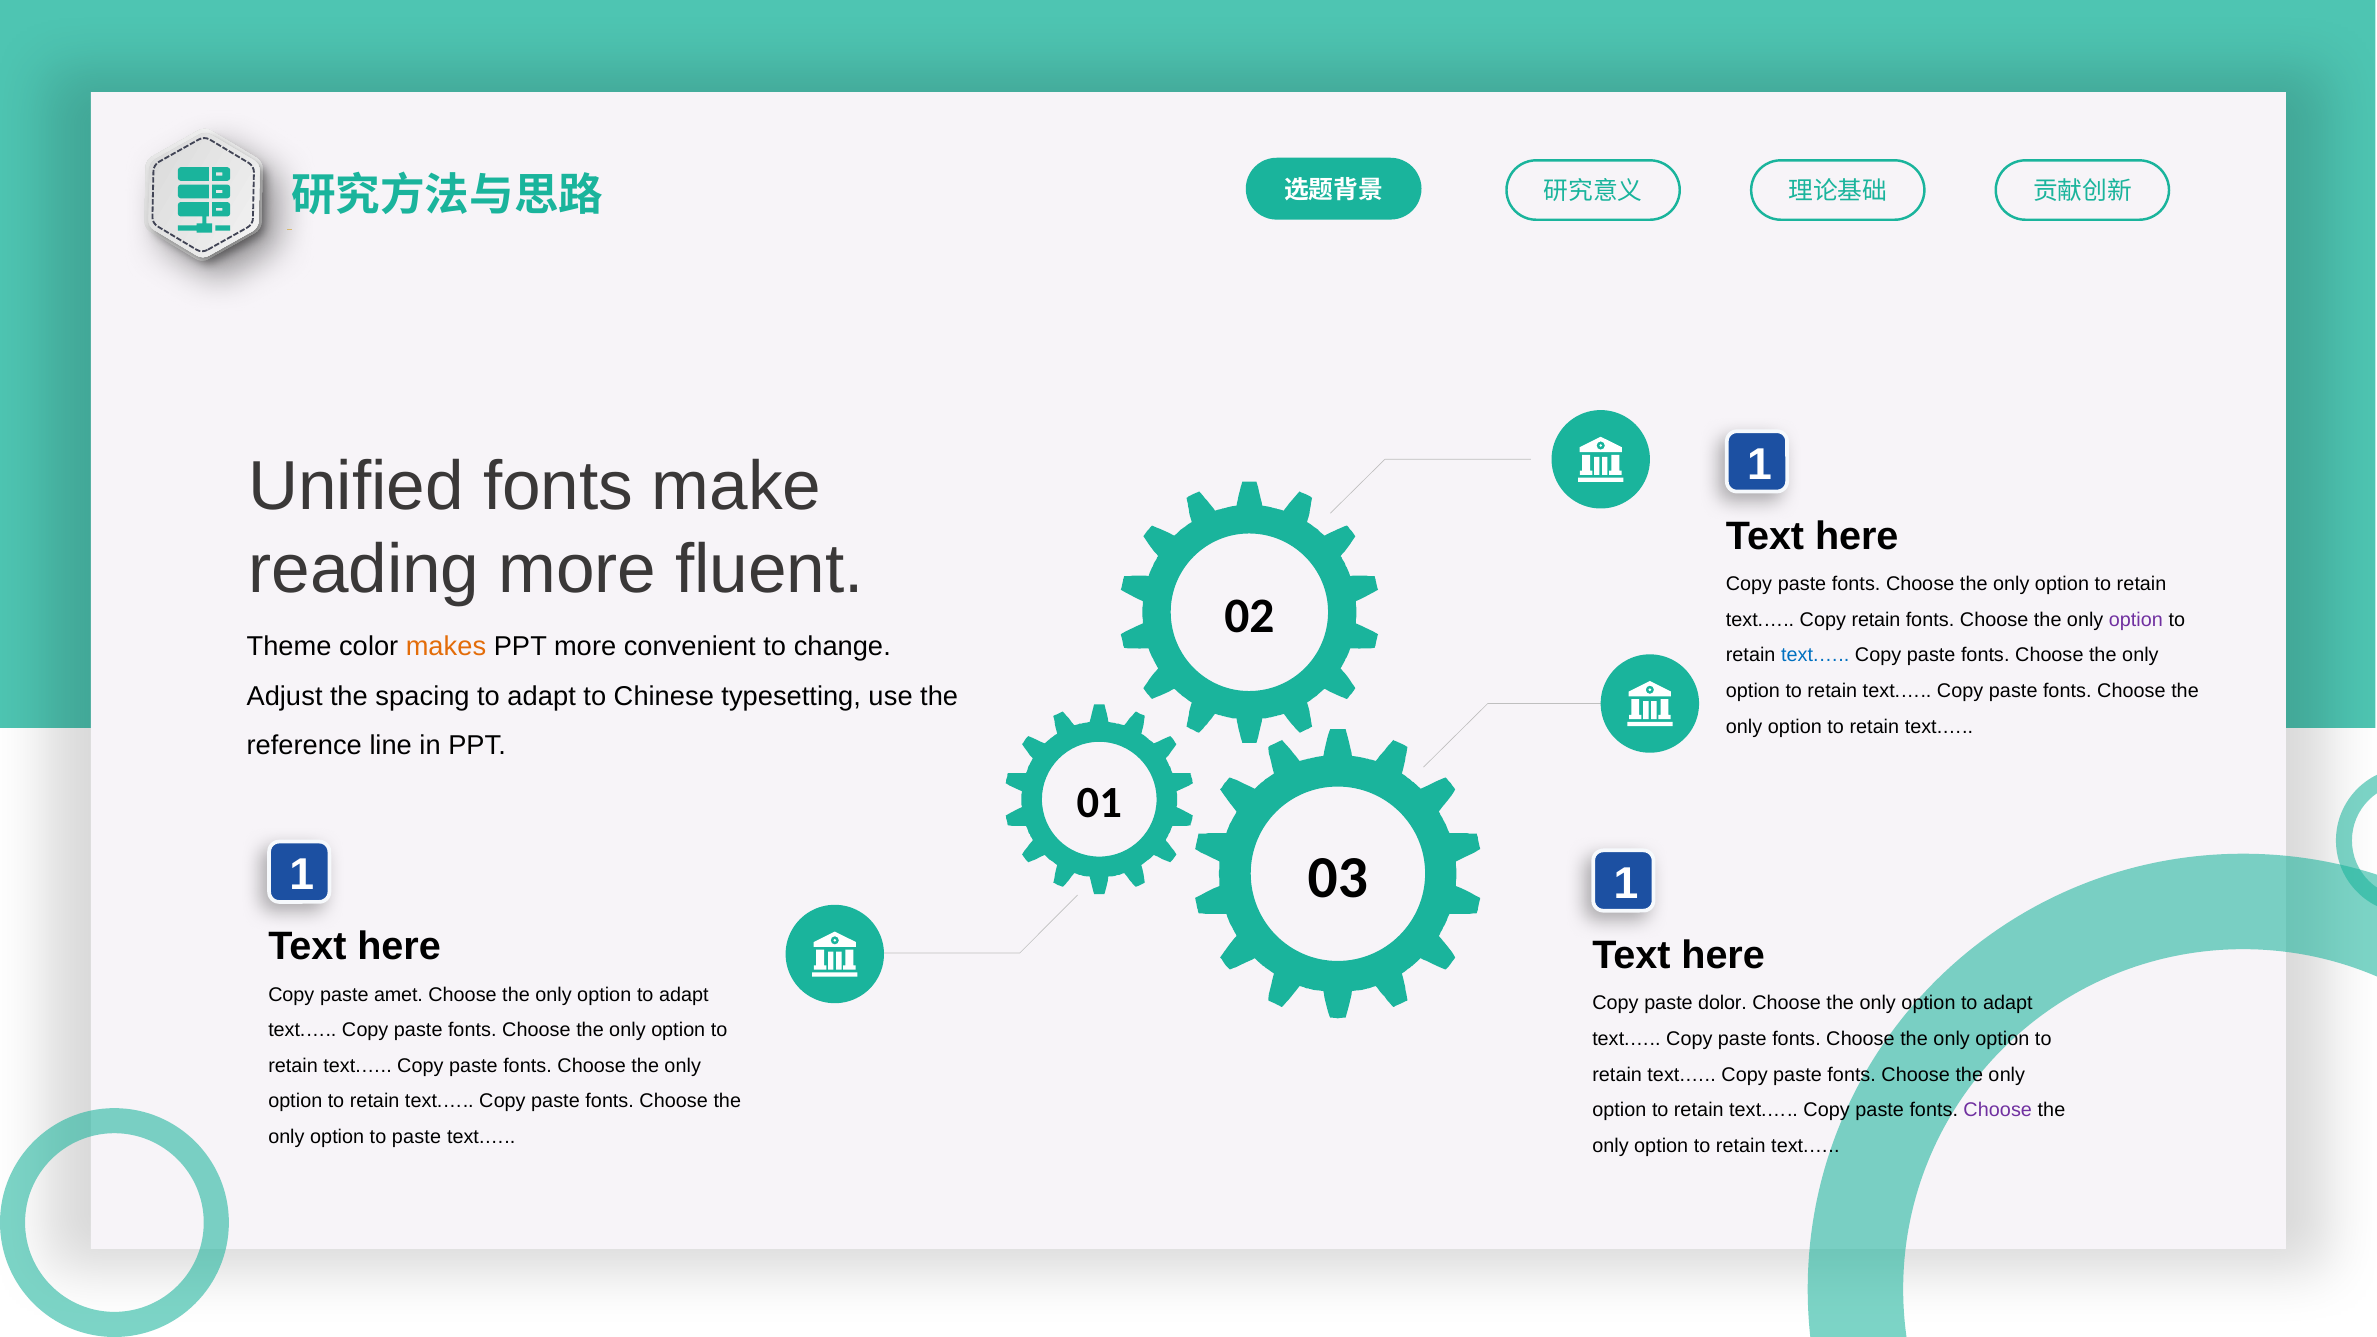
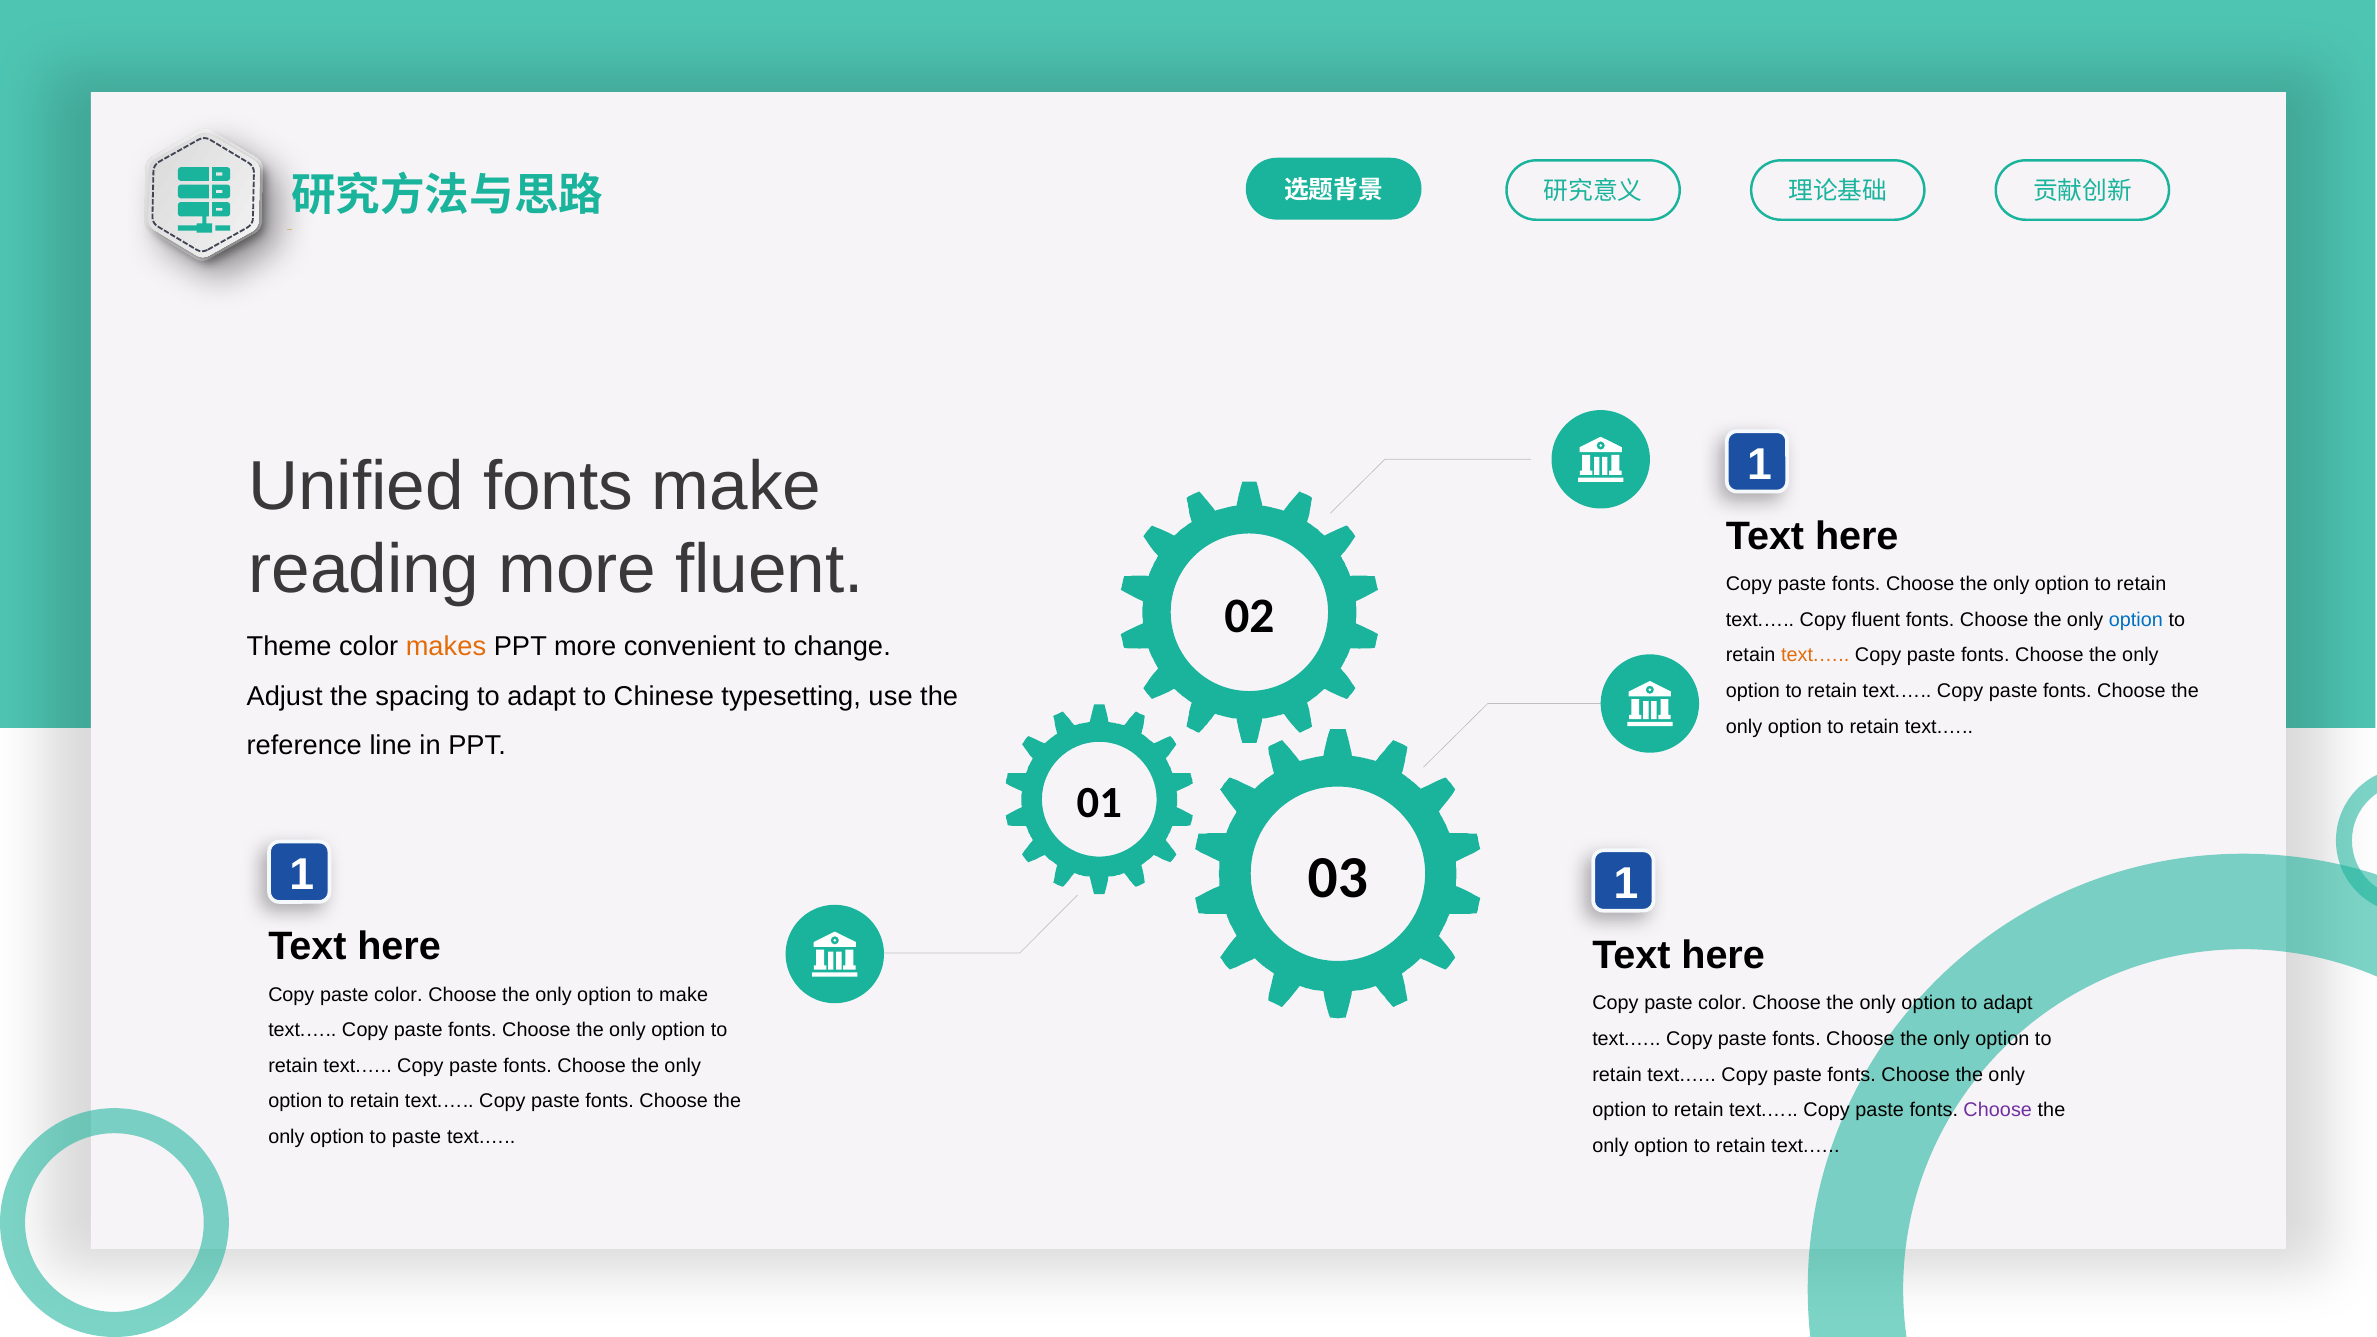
Copy retain: retain -> fluent (1876, 620)
option colour: purple -> blue (2136, 620)
text.… colour: blue -> orange (1815, 655)
amet: amet -> color (398, 995)
adapt: adapt -> make (684, 995)
dolor: dolor -> color (1722, 1003)
